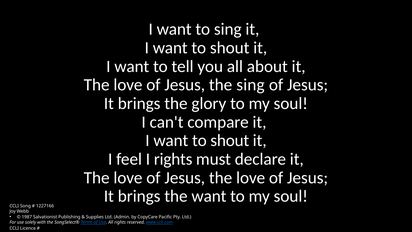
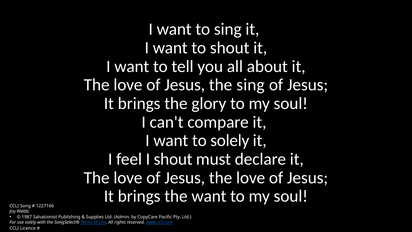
shout: shout -> solely (230, 140)
I rights: rights -> shout (173, 159)
